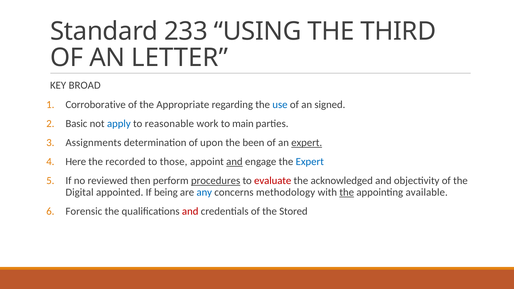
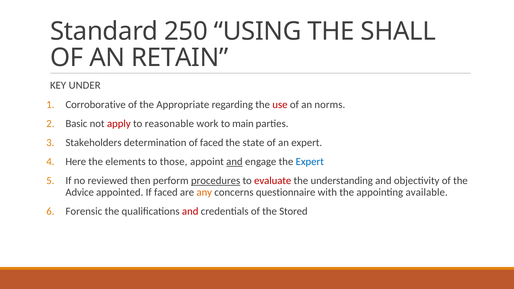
233: 233 -> 250 (186, 31)
THIRD: THIRD -> SHALL (398, 31)
LETTER: LETTER -> RETAIN (180, 58)
BROAD: BROAD -> UNDER (85, 85)
use colour: blue -> red (280, 105)
signed: signed -> norms (330, 105)
apply colour: blue -> red (119, 124)
Assignments: Assignments -> Stakeholders (94, 143)
of upon: upon -> faced (212, 143)
been: been -> state (253, 143)
expert underline: present -> none (307, 143)
recorded: recorded -> elements (126, 162)
acknowledged: acknowledged -> understanding (342, 181)
Digital: Digital -> Advice (80, 192)
If being: being -> faced (166, 192)
any colour: blue -> orange (204, 192)
methodology: methodology -> questionnaire (286, 192)
the underline: present -> none (347, 192)
